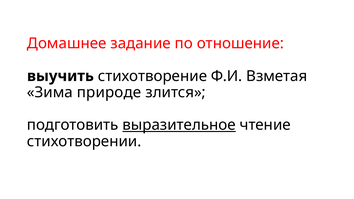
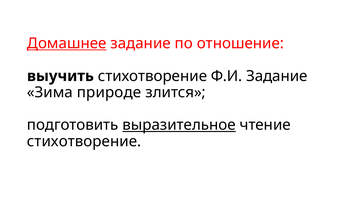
Домашнее underline: none -> present (67, 43)
Ф.И Взметая: Взметая -> Задание (277, 76)
стихотворении: стихотворении -> стихотворение (84, 141)
